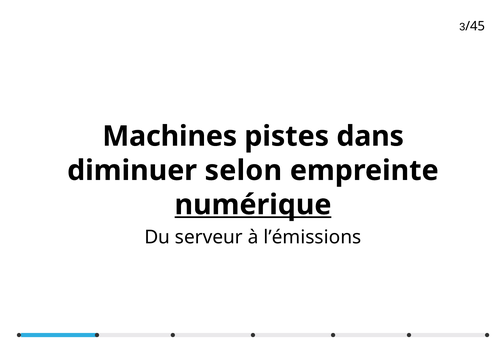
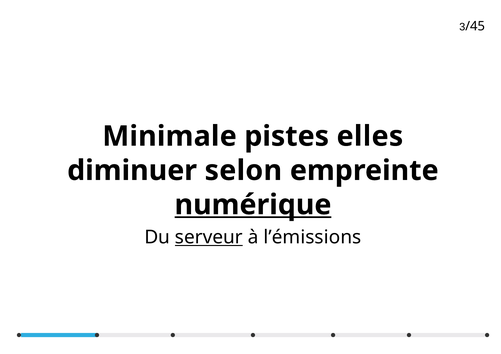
Machines: Machines -> Minimale (170, 136)
dans: dans -> elles (370, 136)
serveur underline: none -> present (209, 237)
